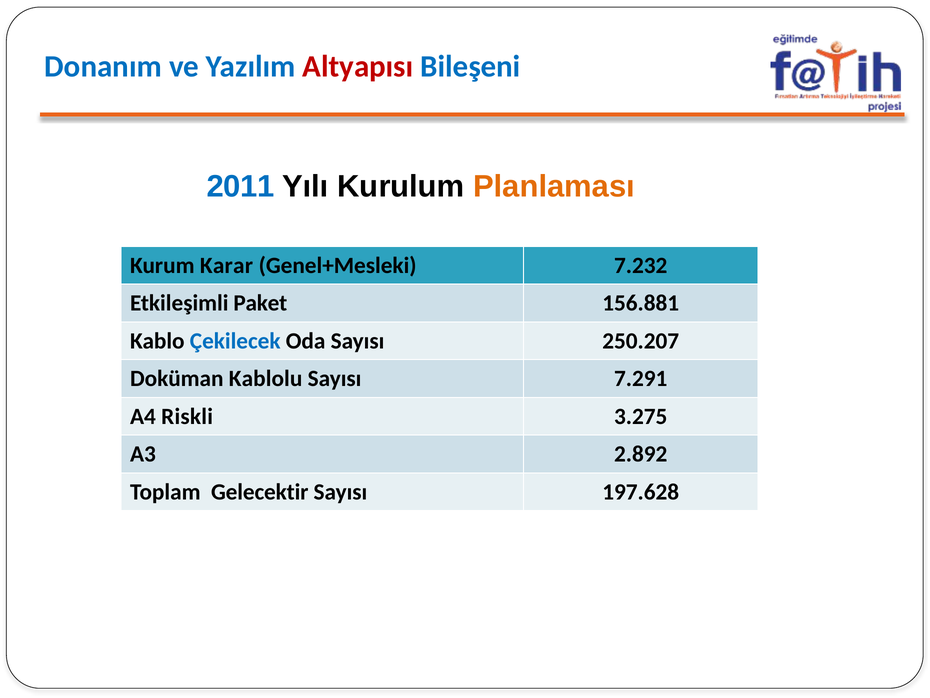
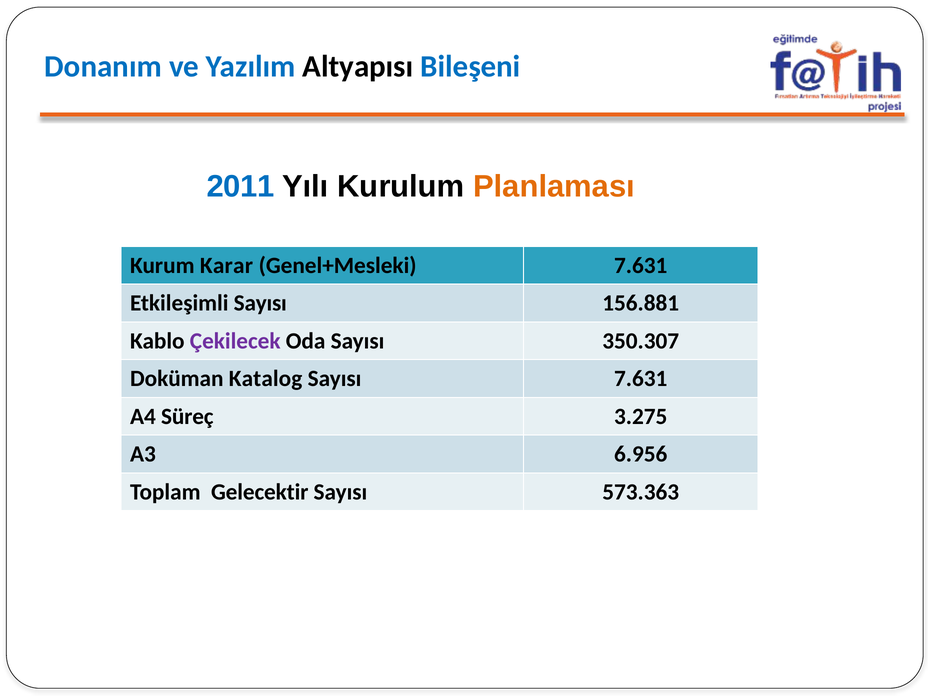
Altyapısı colour: red -> black (358, 66)
Genel+Mesleki 7.232: 7.232 -> 7.631 (641, 265)
Etkileşimli Paket: Paket -> Sayısı (260, 303)
Çekilecek colour: blue -> purple (235, 341)
250.207: 250.207 -> 350.307 (641, 341)
Kablolu: Kablolu -> Katalog (266, 378)
Sayısı 7.291: 7.291 -> 7.631 (641, 378)
Riskli: Riskli -> Süreç (187, 416)
2.892: 2.892 -> 6.956 (641, 454)
197.628: 197.628 -> 573.363 (641, 492)
